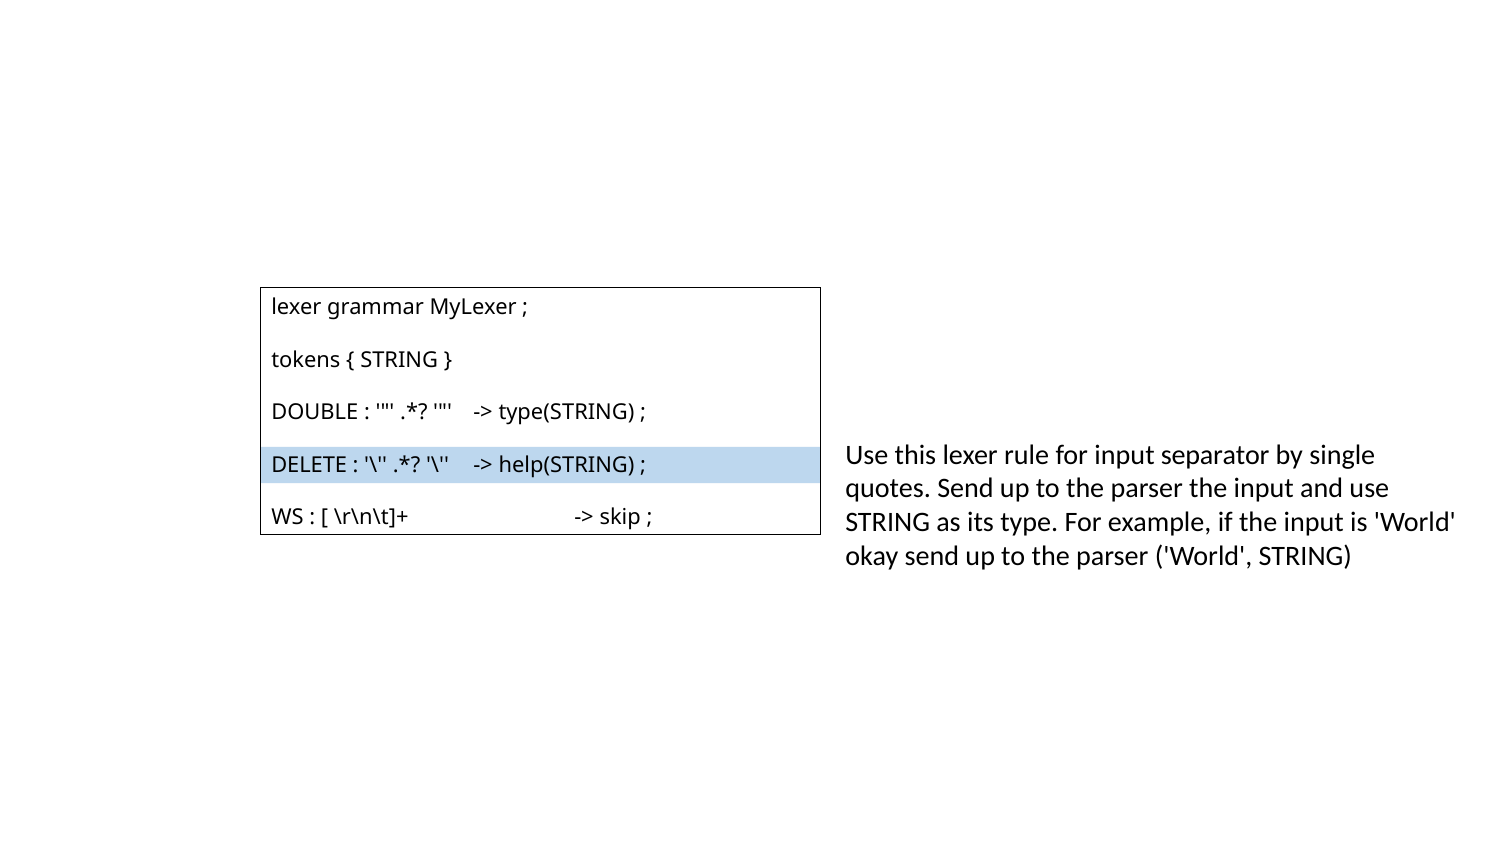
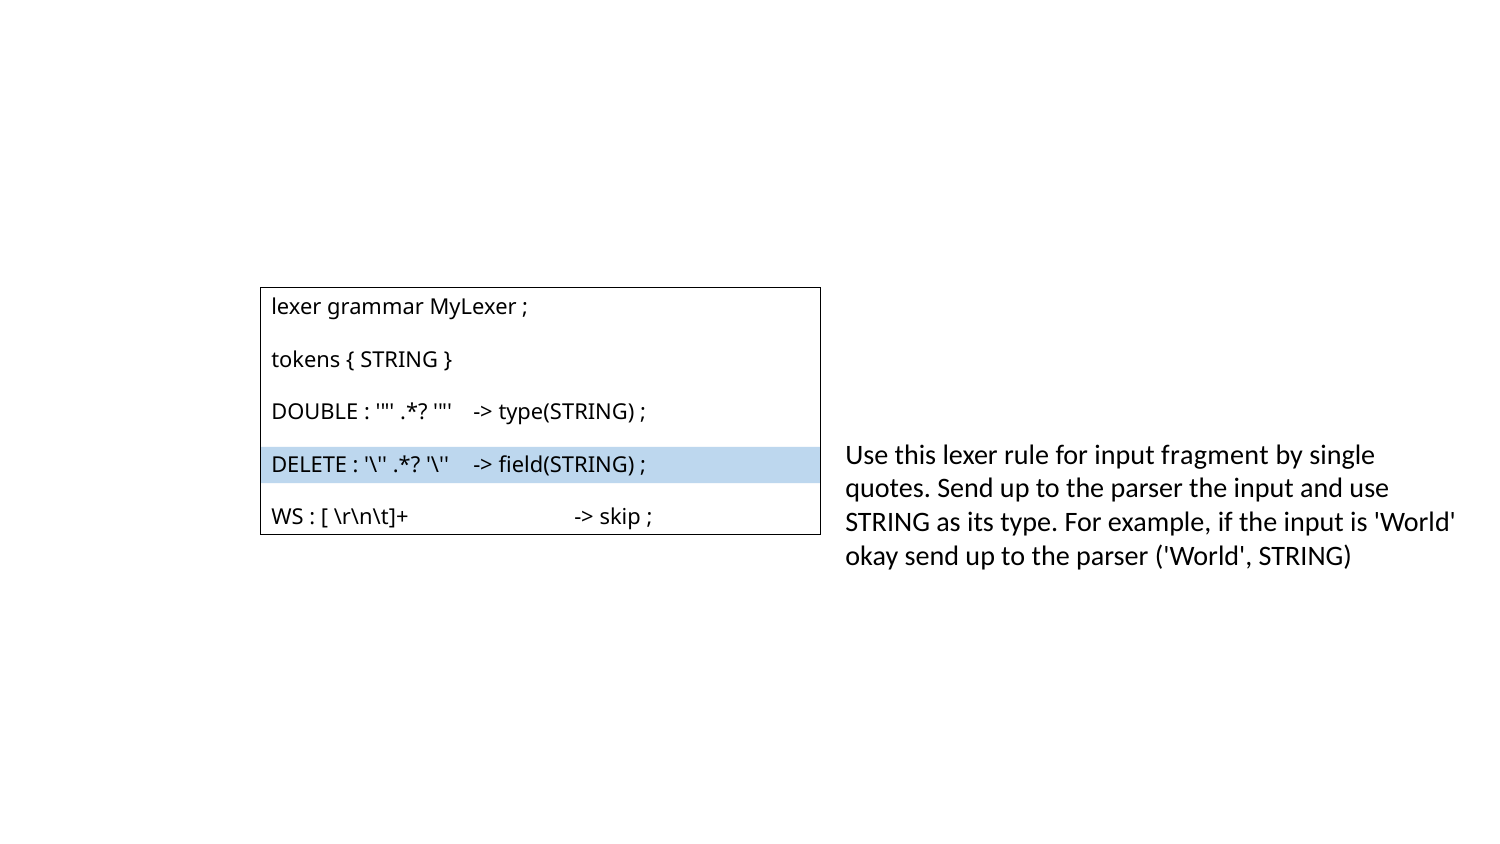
separator: separator -> fragment (1215, 455)
help(STRING: help(STRING -> field(STRING (566, 465)
